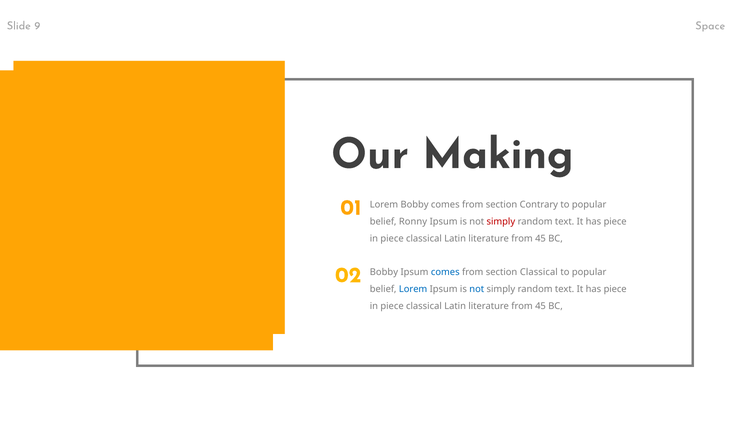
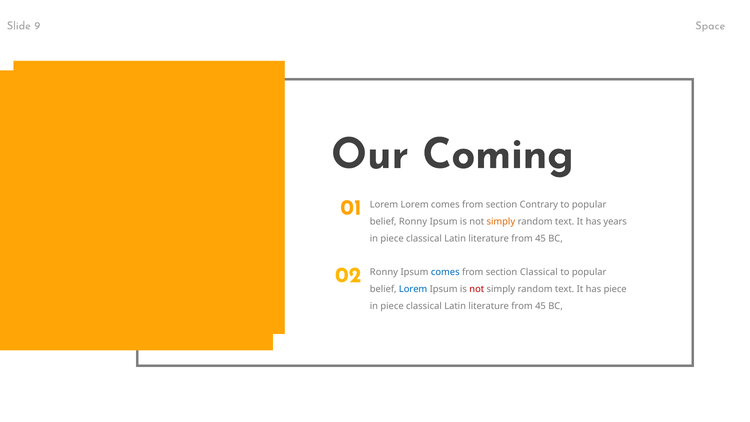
Making: Making -> Coming (498, 154)
Lorem Bobby: Bobby -> Lorem (415, 205)
simply colour: red -> orange (501, 222)
piece: piece -> years (615, 222)
Bobby: Bobby -> Ronny (384, 272)
not colour: blue -> red (477, 289)
